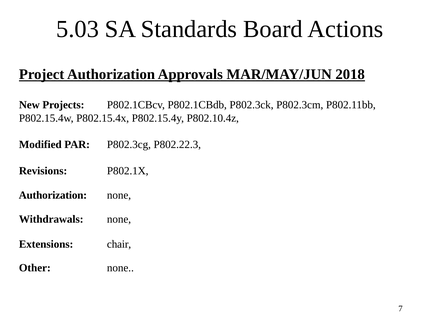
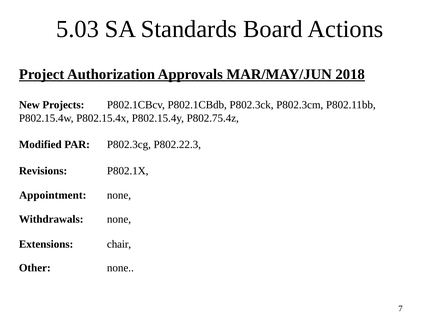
P802.10.4z: P802.10.4z -> P802.75.4z (213, 118)
Authorization: Authorization -> Appointment (53, 195)
